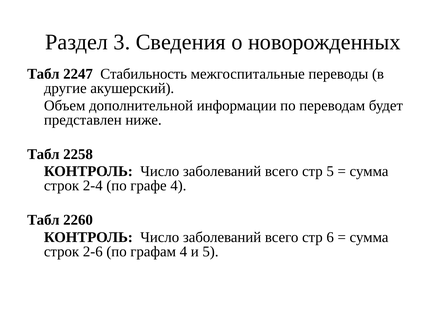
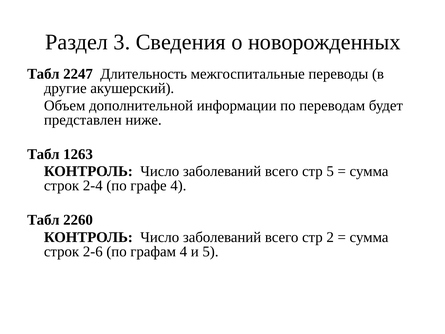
Стабильность: Стабильность -> Длительность (144, 74)
2258: 2258 -> 1263 (78, 154)
6: 6 -> 2 (330, 237)
